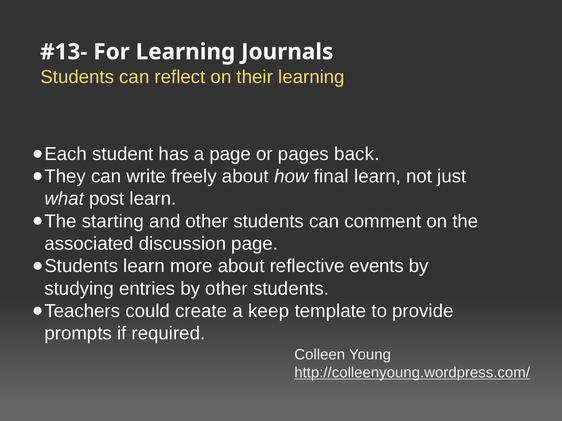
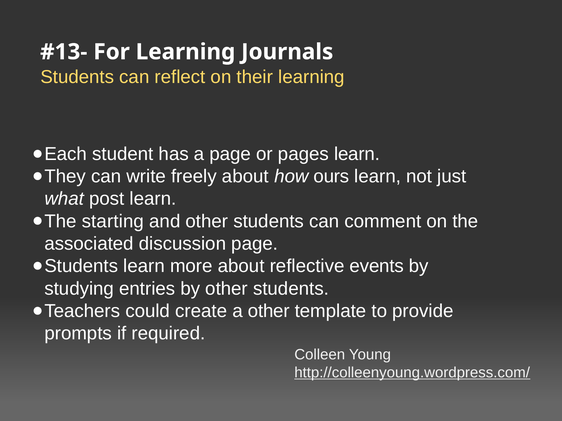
pages back: back -> learn (357, 154)
final: final -> ours (331, 177)
a keep: keep -> other (269, 311)
